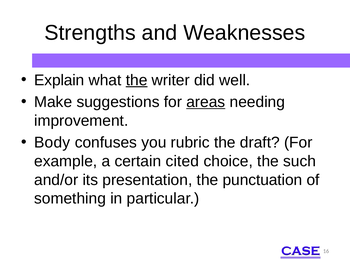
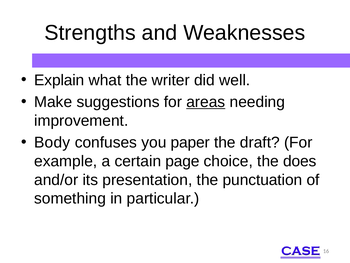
the underline: present -> none (137, 80)
rubric: rubric -> paper (190, 142)
cited: cited -> page (182, 161)
such: such -> does (300, 161)
